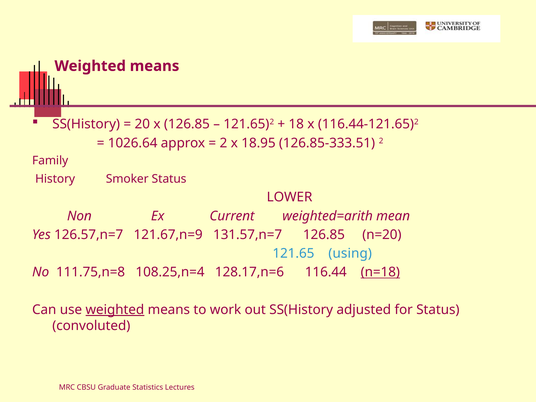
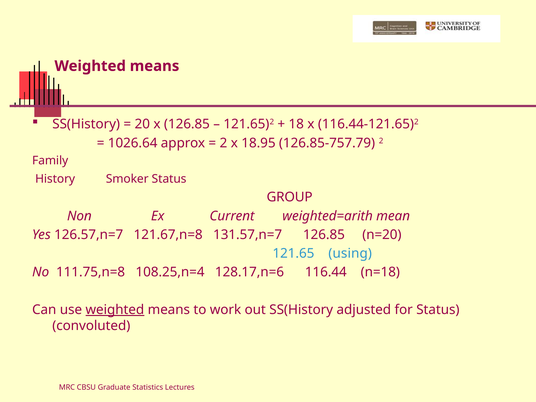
126.85-333.51: 126.85-333.51 -> 126.85-757.79 (327, 143)
LOWER: LOWER -> GROUP (290, 197)
121.67,n=9: 121.67,n=9 -> 121.67,n=8 (168, 235)
n=18 underline: present -> none (380, 272)
